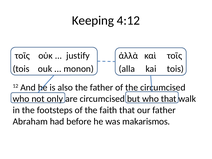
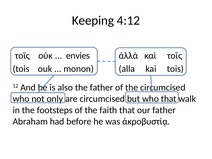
justify: justify -> envies (78, 56)
makarismos: makarismos -> ἀκροβυστίᾳ (146, 121)
